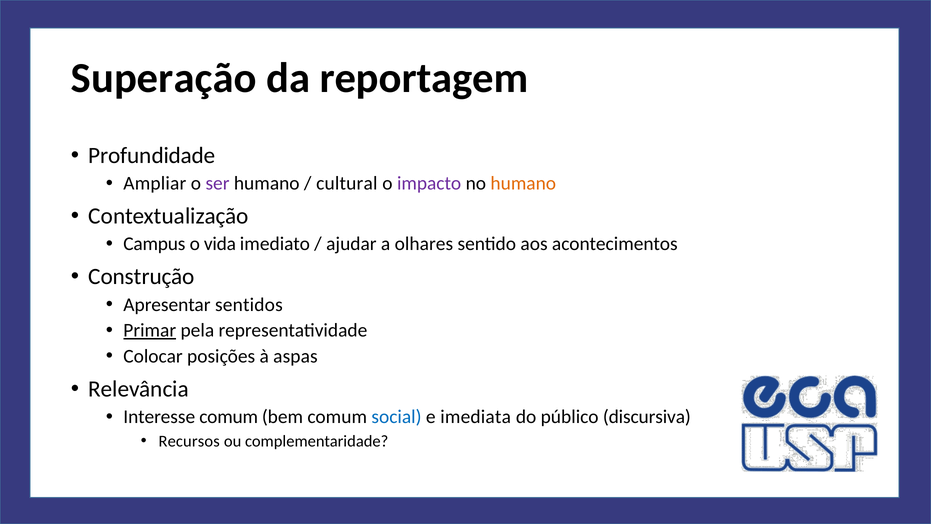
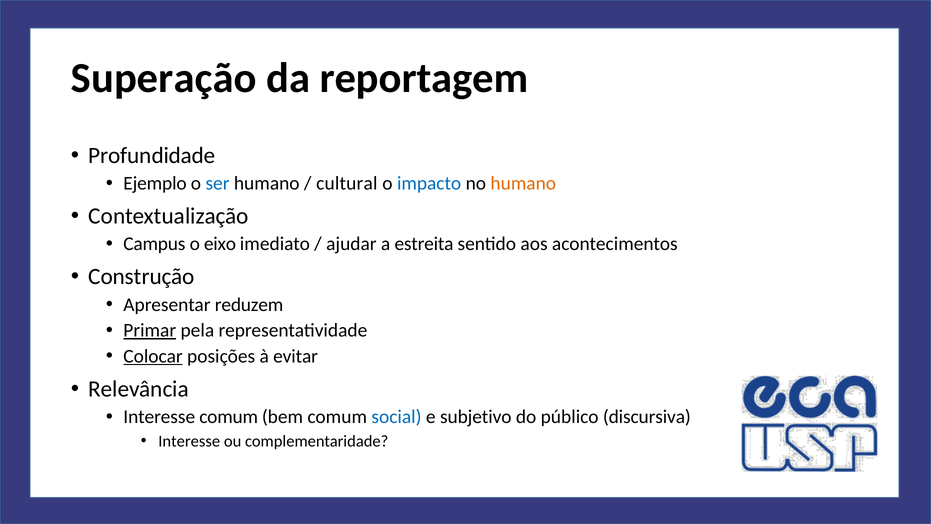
Ampliar: Ampliar -> Ejemplo (155, 183)
ser colour: purple -> blue (218, 183)
impacto colour: purple -> blue (429, 183)
vida: vida -> eixo (220, 244)
olhares: olhares -> estreita (424, 244)
sentidos: sentidos -> reduzem (249, 304)
Colocar underline: none -> present (153, 356)
aspas: aspas -> evitar (296, 356)
imediata: imediata -> subjetivo (476, 417)
Recursos: Recursos -> Interesse (189, 441)
